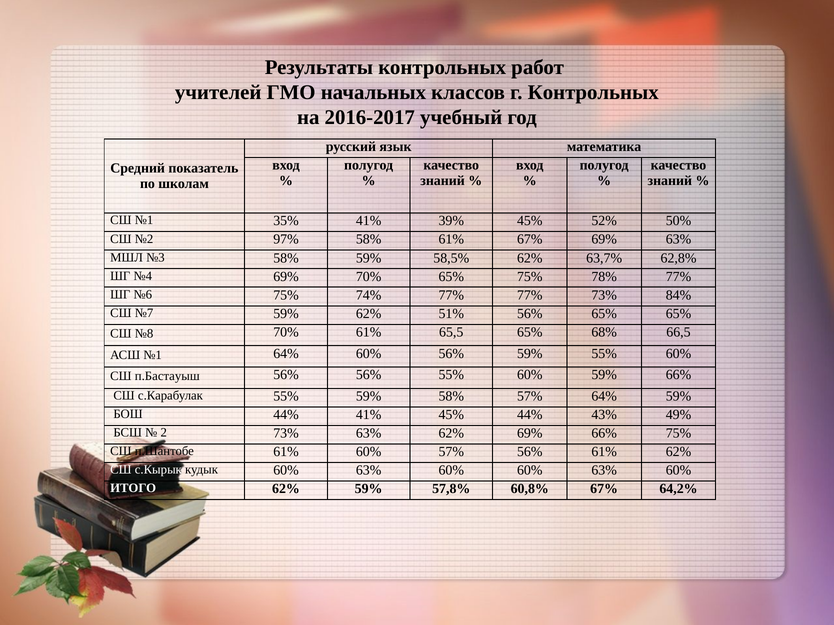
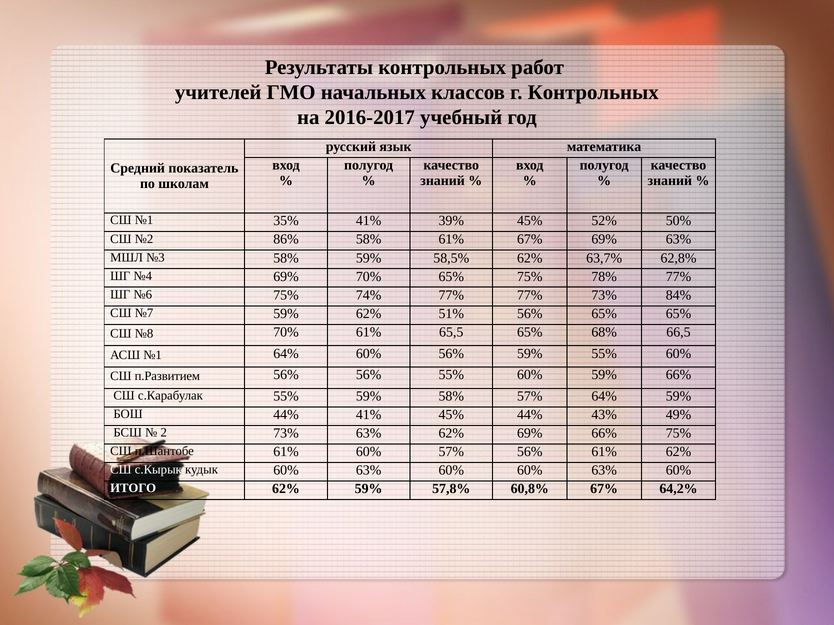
97%: 97% -> 86% (286, 240)
п.Бастауыш: п.Бастауыш -> п.Развитием (167, 377)
